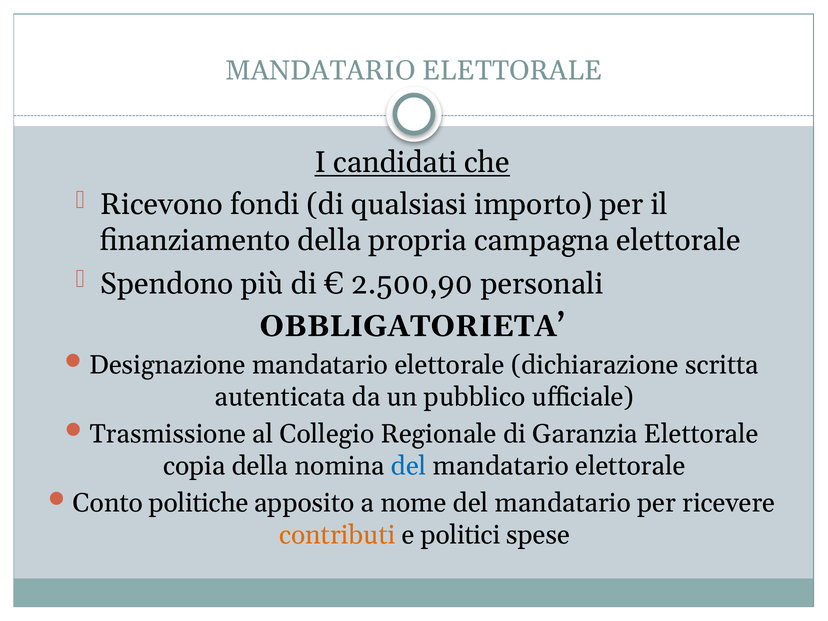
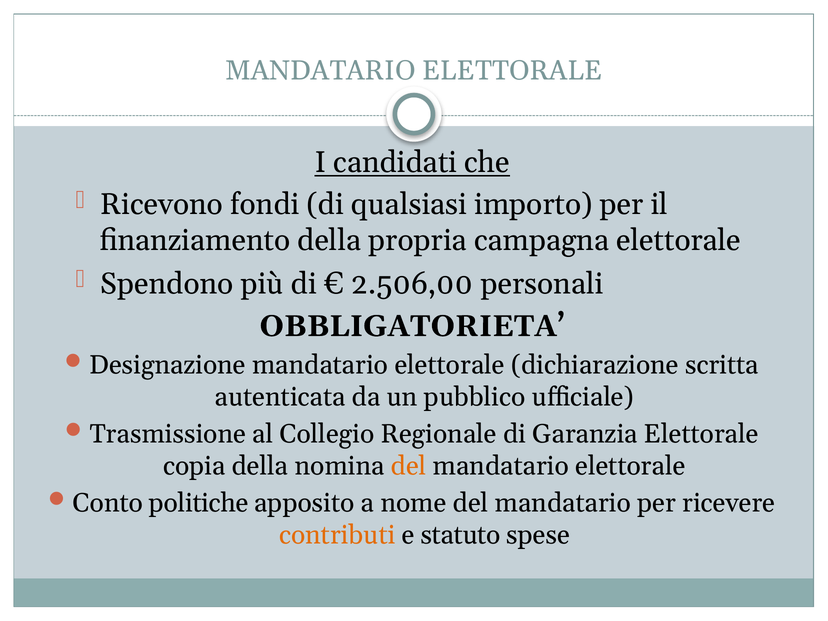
2.500,90: 2.500,90 -> 2.506,00 (412, 284)
del colour: blue -> orange (409, 466)
politici: politici -> statuto (461, 535)
